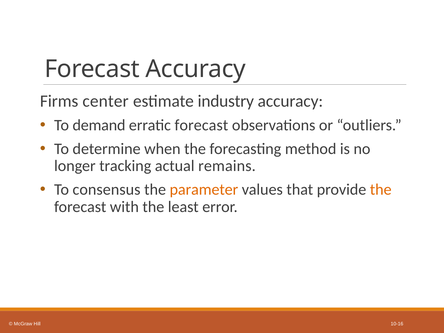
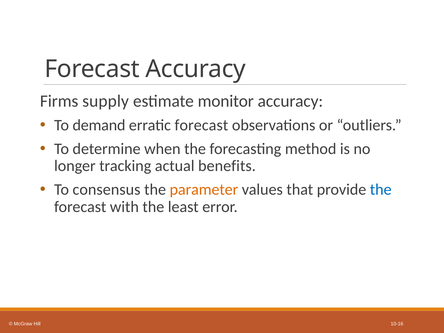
center: center -> supply (106, 101)
industry: industry -> monitor (226, 101)
remains: remains -> benefits (227, 166)
the colour: orange -> blue (381, 190)
